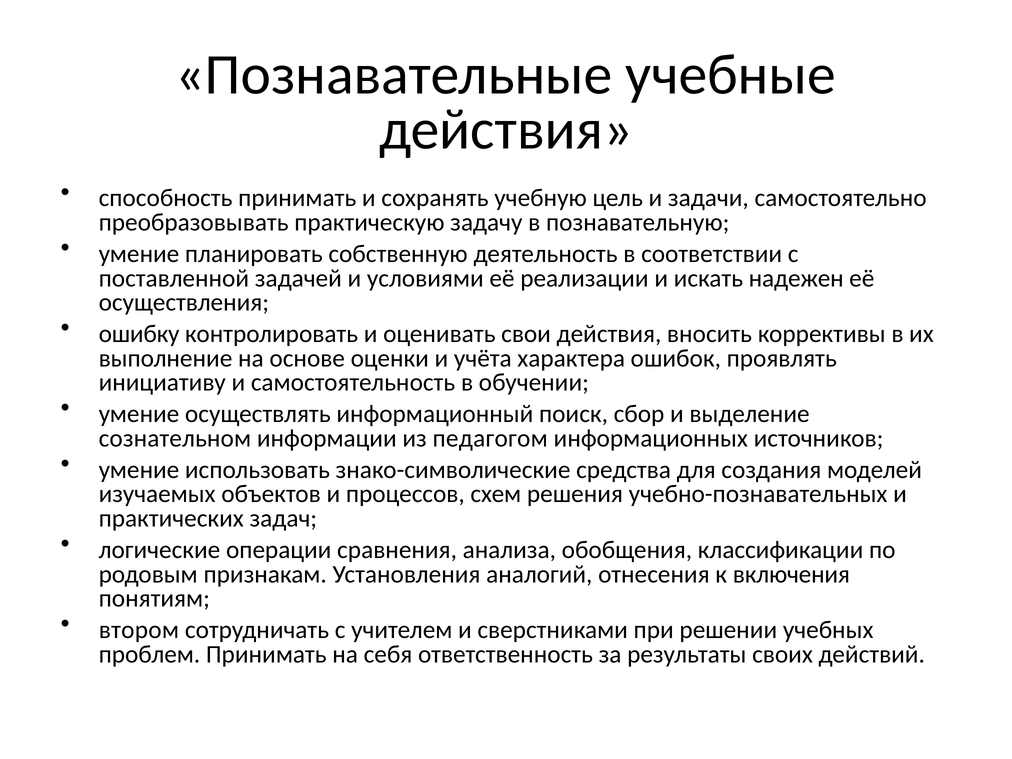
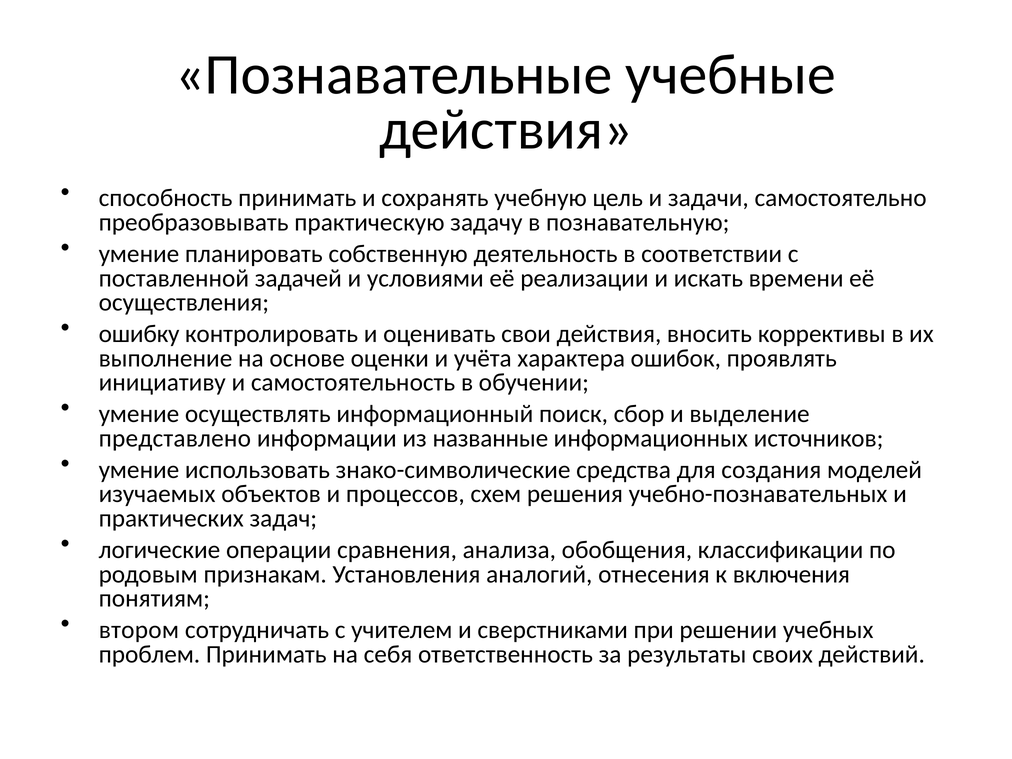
надежен: надежен -> времени (796, 278)
сознательном: сознательном -> представлено (175, 438)
педагогом: педагогом -> названные (490, 438)
